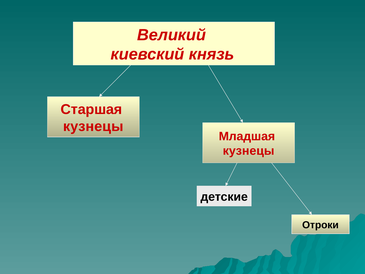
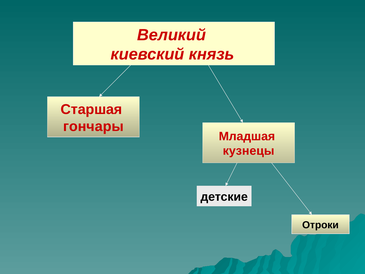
кузнецы: кузнецы -> гончары (93, 126)
